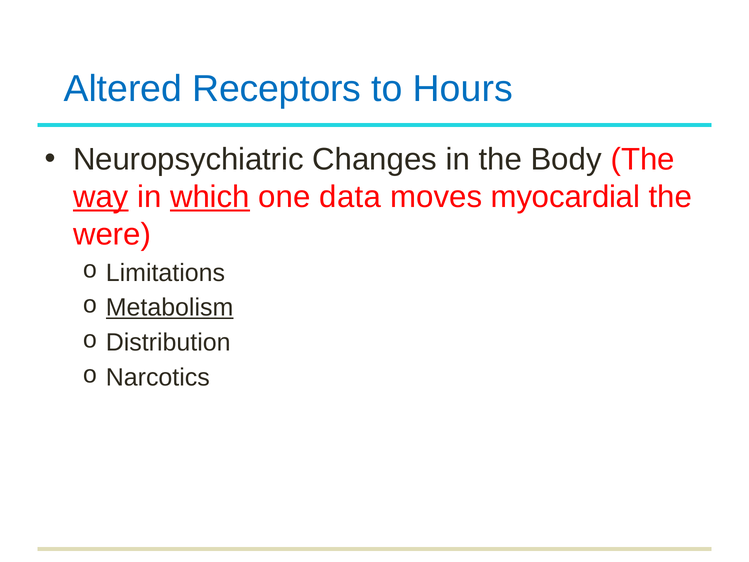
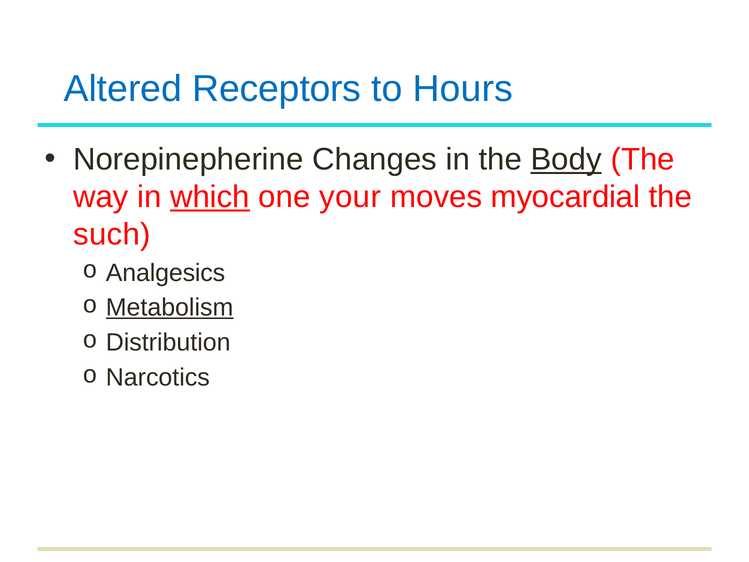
Neuropsychiatric: Neuropsychiatric -> Norepinepherine (188, 159)
Body underline: none -> present (566, 159)
way underline: present -> none (101, 197)
data: data -> your (350, 197)
were: were -> such (112, 234)
Limitations: Limitations -> Analgesics (165, 273)
